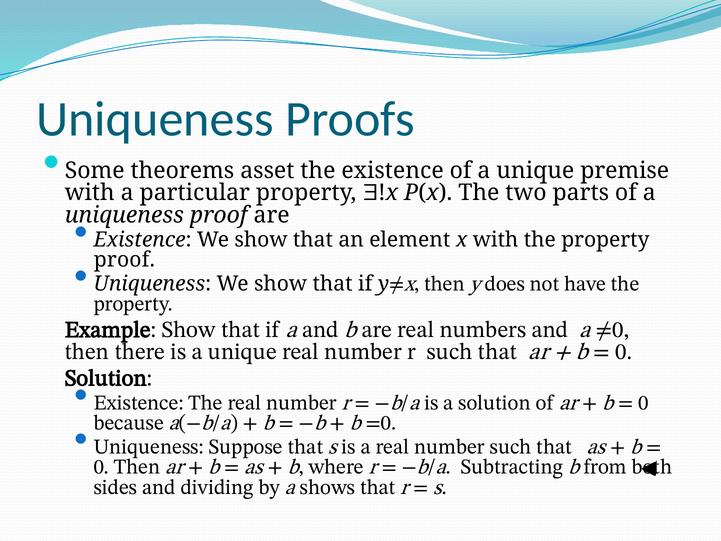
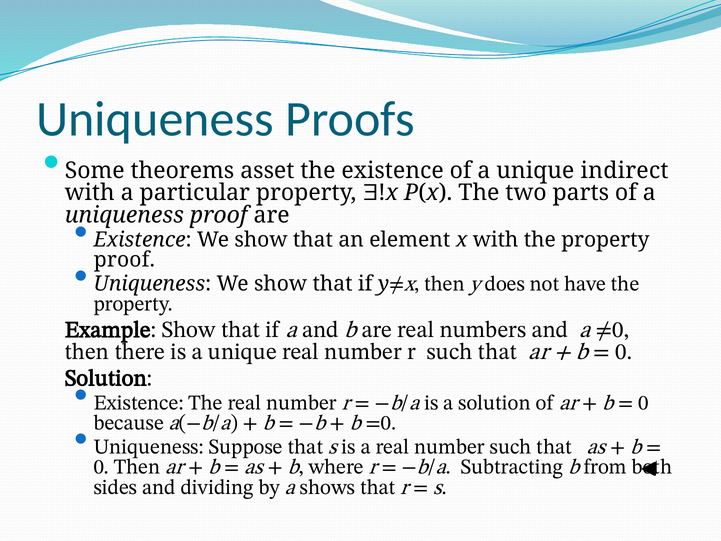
premise: premise -> indirect (625, 171)
